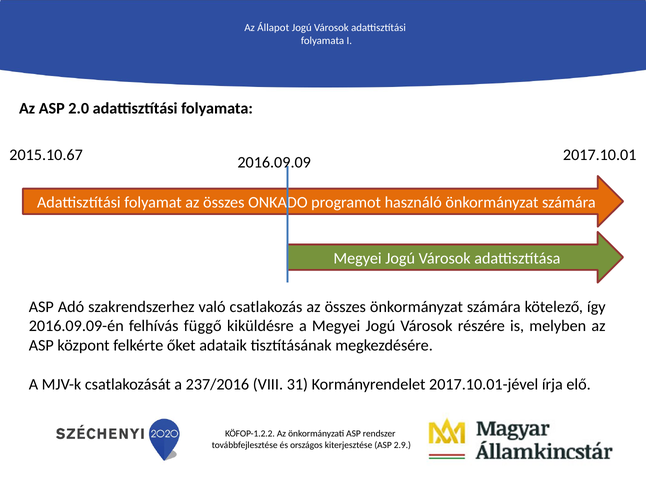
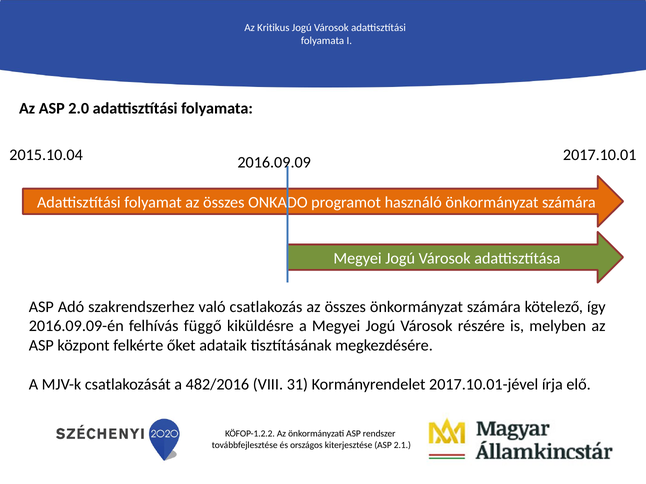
Állapot: Állapot -> Kritikus (273, 28)
2015.10.67: 2015.10.67 -> 2015.10.04 (46, 155)
237/2016: 237/2016 -> 482/2016 (217, 385)
2.9: 2.9 -> 2.1 (402, 445)
